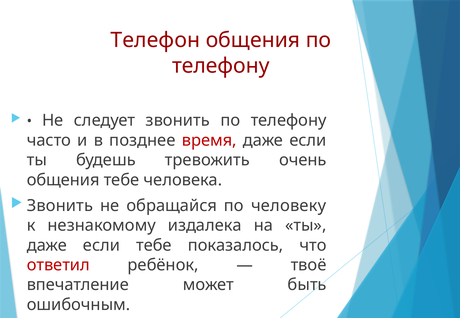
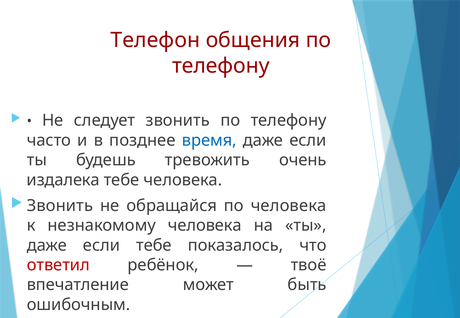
время colour: red -> blue (209, 141)
общения: общения -> издалека (63, 180)
по человеку: человеку -> человека (289, 206)
незнакомому издалека: издалека -> человека (205, 226)
